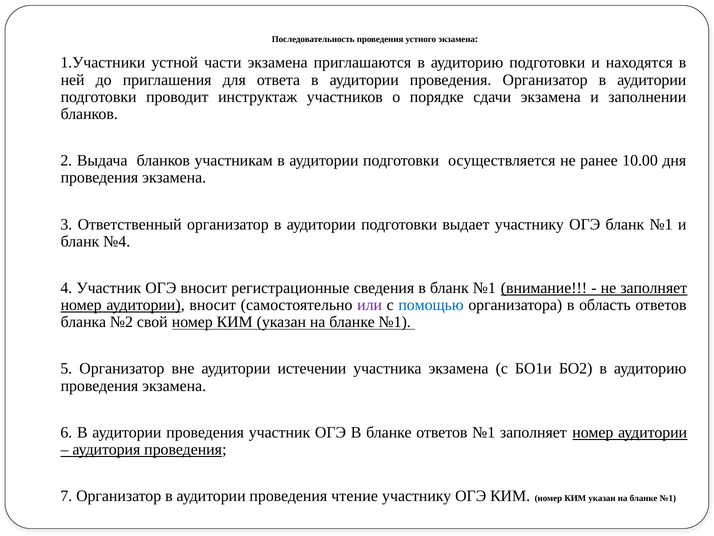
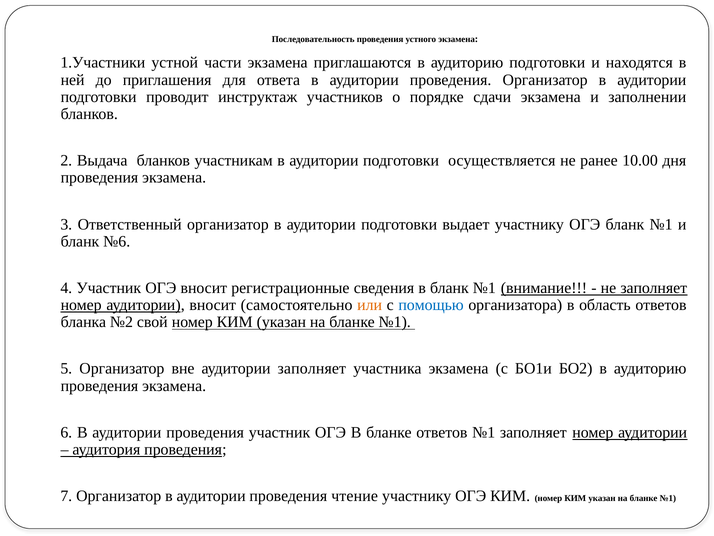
№4: №4 -> №6 (117, 241)
или colour: purple -> orange (370, 305)
аудитории истечении: истечении -> заполняет (312, 368)
